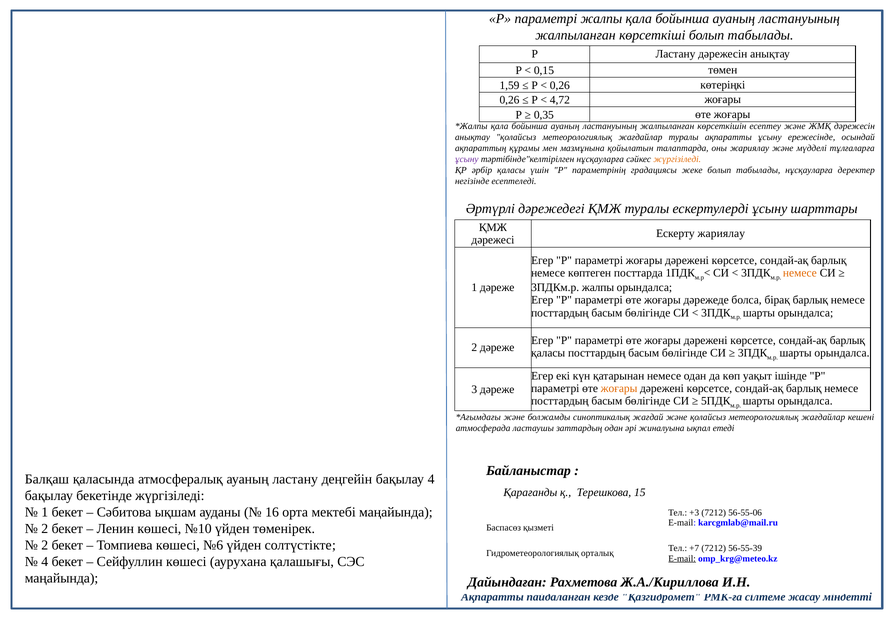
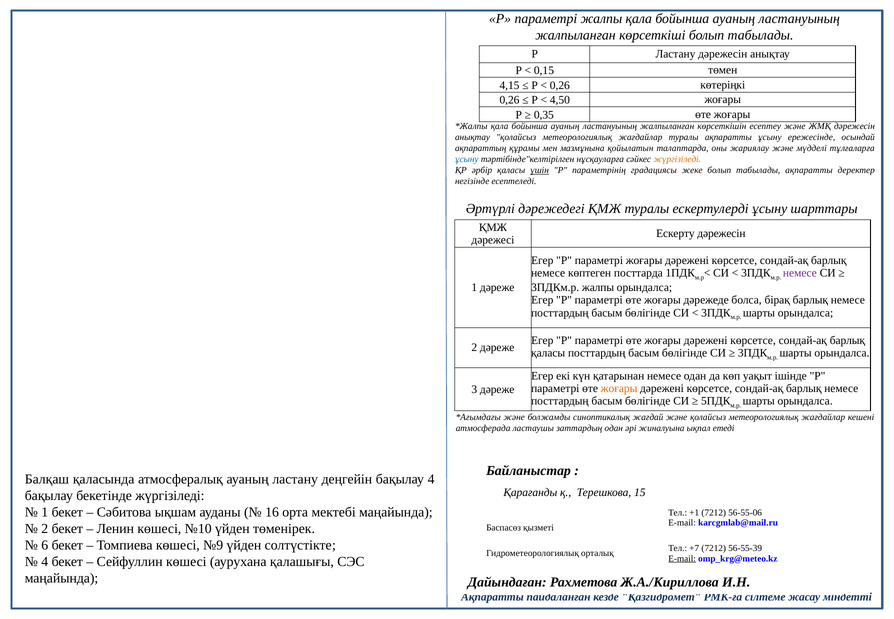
1,59: 1,59 -> 4,15 (509, 85)
4,72: 4,72 -> 4,50 (560, 100)
ұсыну colour: purple -> blue (467, 159)
үшін underline: none -> present (540, 170)
табылады нұсқауларға: нұсқауларға -> ақпаратты (809, 170)
Ескерту жариялау: жариялау -> дәрежесін (721, 234)
немесе colour: orange -> purple (800, 273)
+3: +3 -> +1 (694, 513)
2: 2 -> 6 (45, 545)
№6: №6 -> №9 (213, 545)
